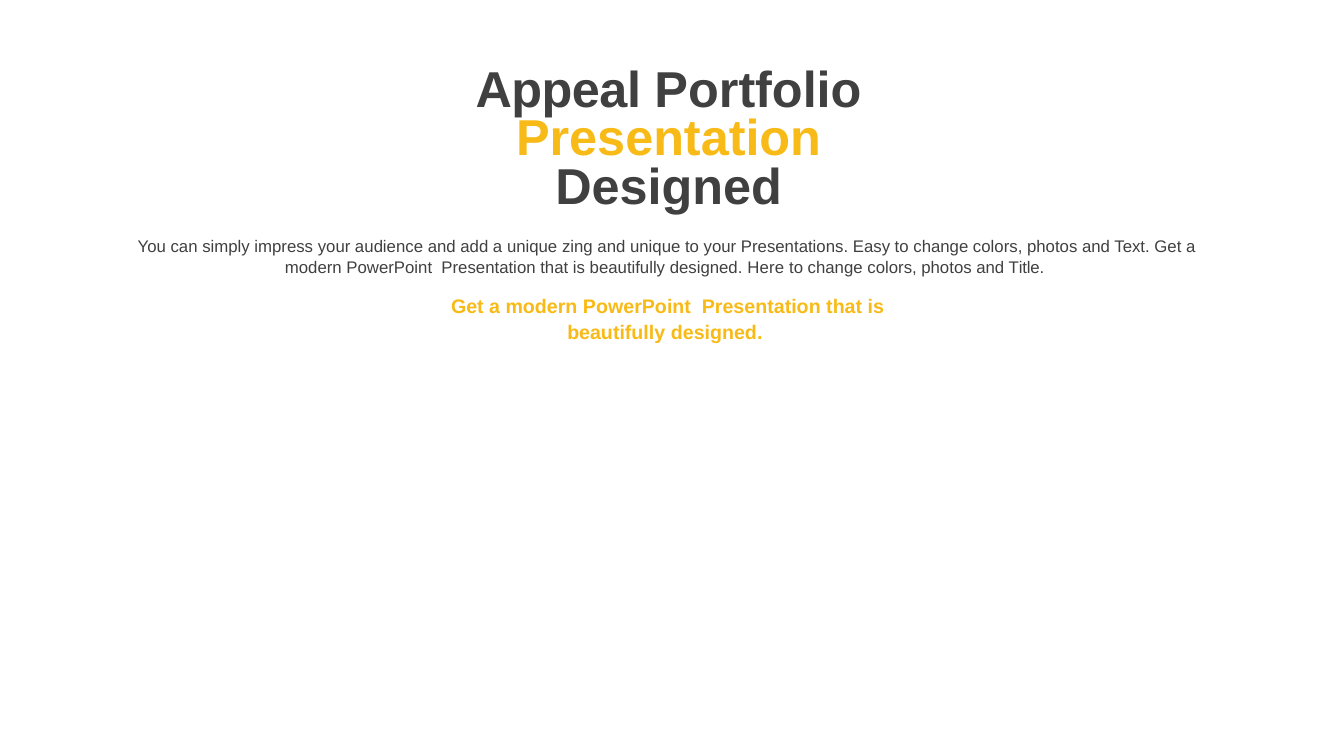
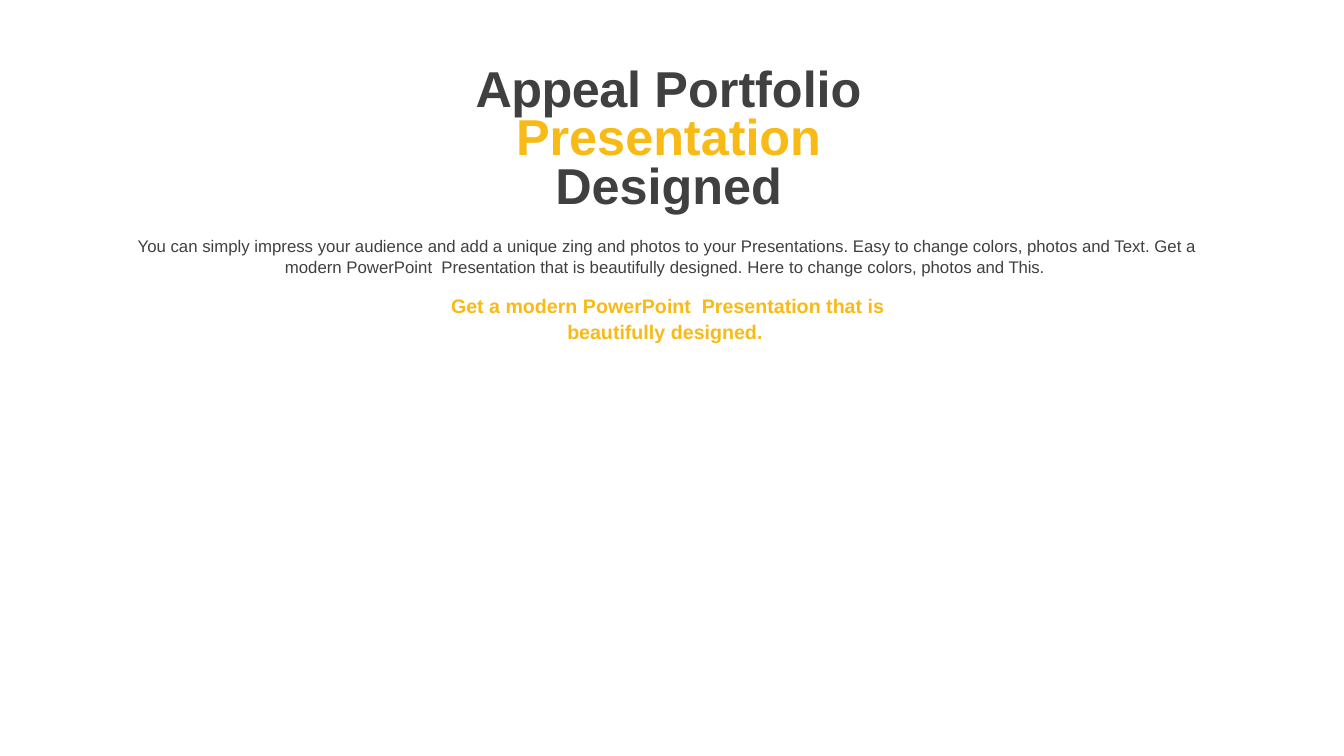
and unique: unique -> photos (655, 247)
Title: Title -> This (1026, 267)
